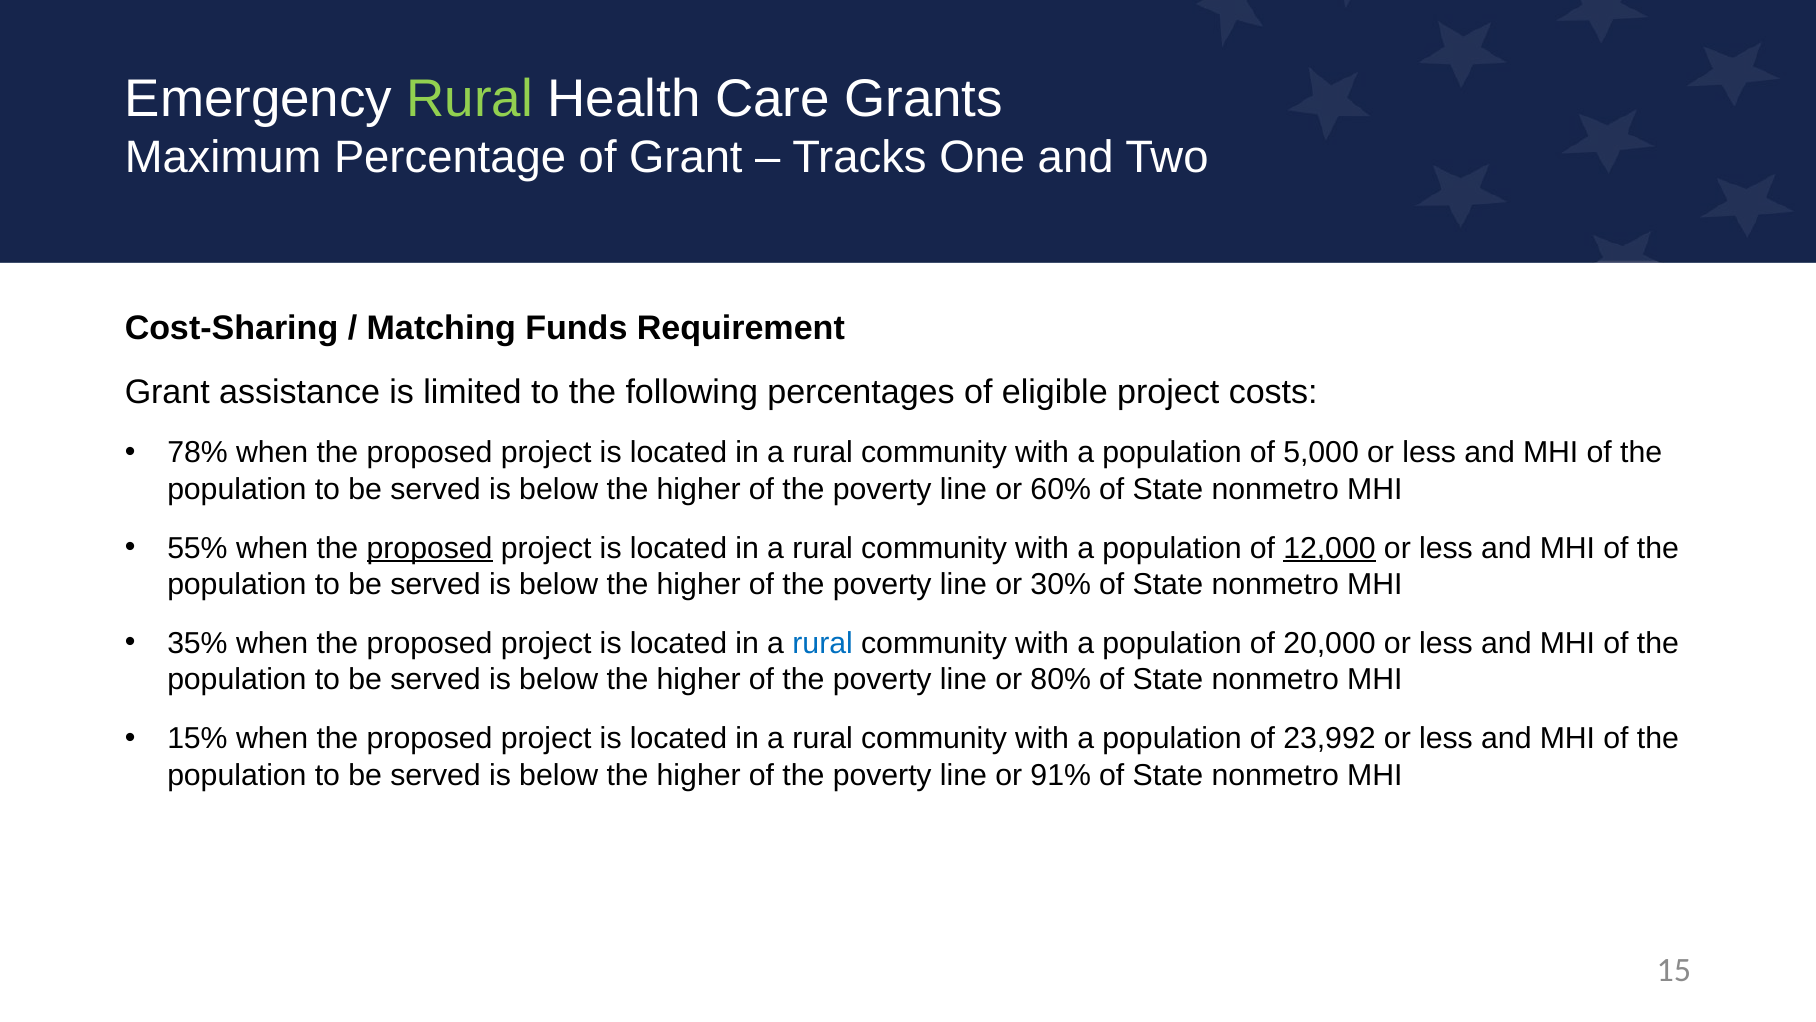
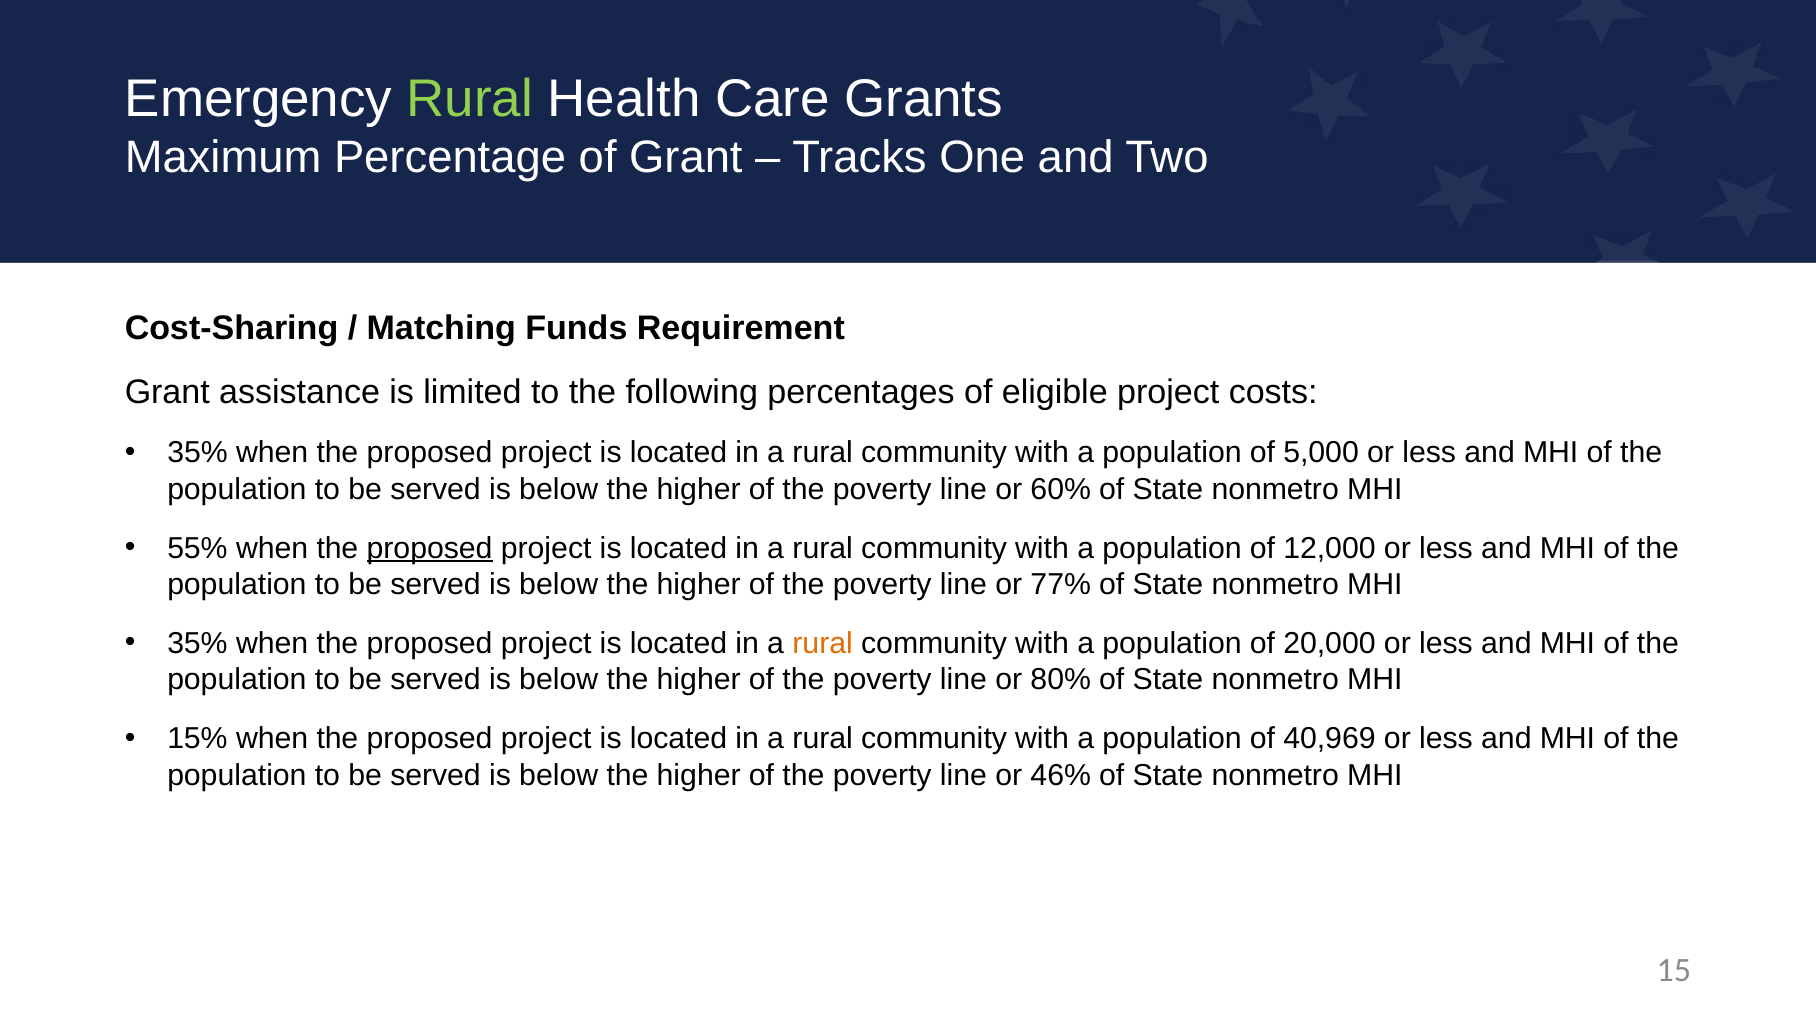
78%: 78% -> 35% (198, 453)
12,000 underline: present -> none (1329, 548)
30%: 30% -> 77% (1061, 584)
rural colour: blue -> orange (823, 643)
23,992: 23,992 -> 40,969 (1329, 739)
91%: 91% -> 46% (1061, 775)
